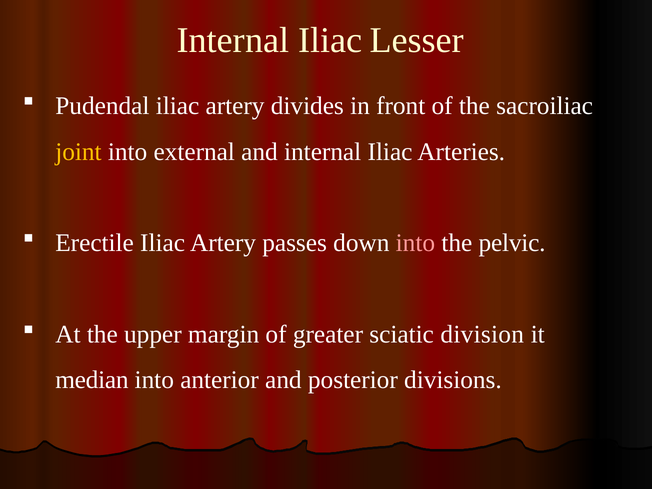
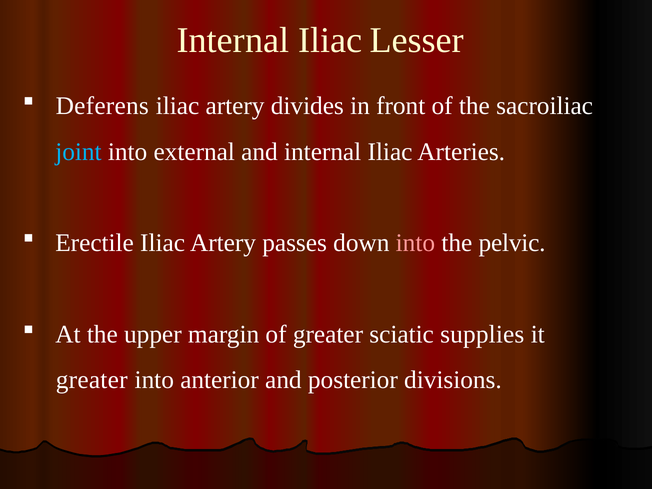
Pudendal: Pudendal -> Deferens (102, 106)
joint colour: yellow -> light blue (78, 152)
division: division -> supplies (482, 334)
median: median -> greater (92, 380)
